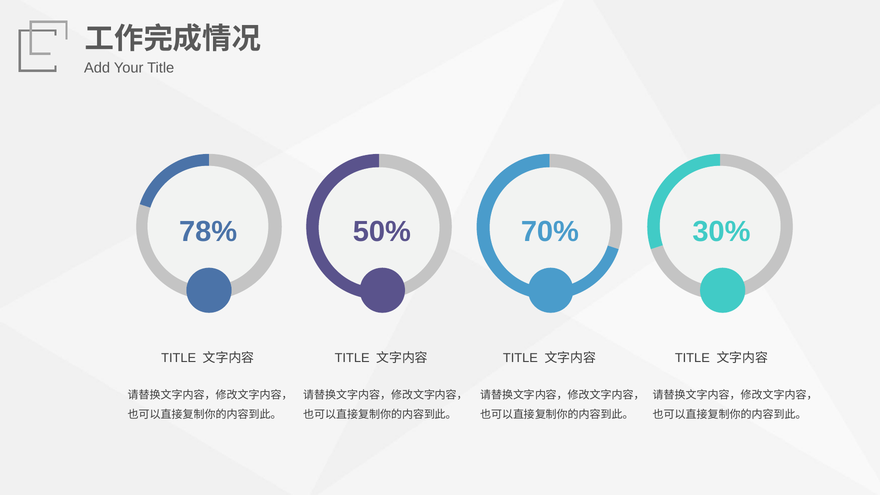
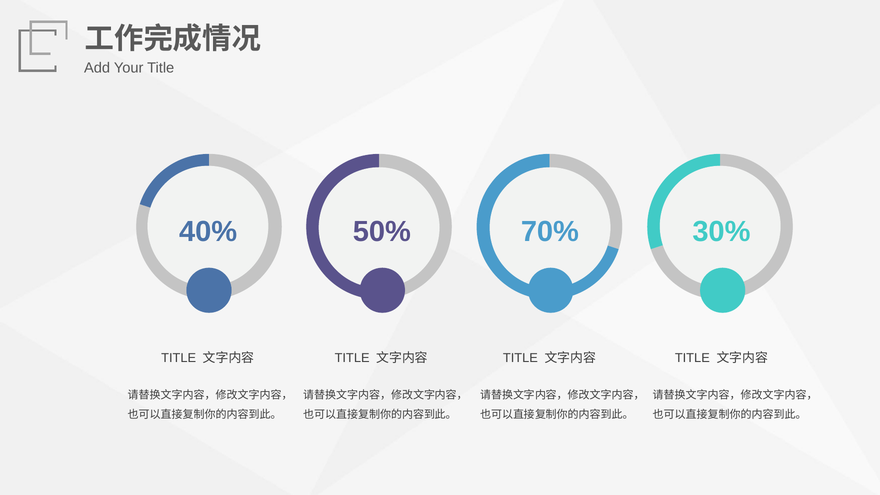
78%: 78% -> 40% (208, 232)
